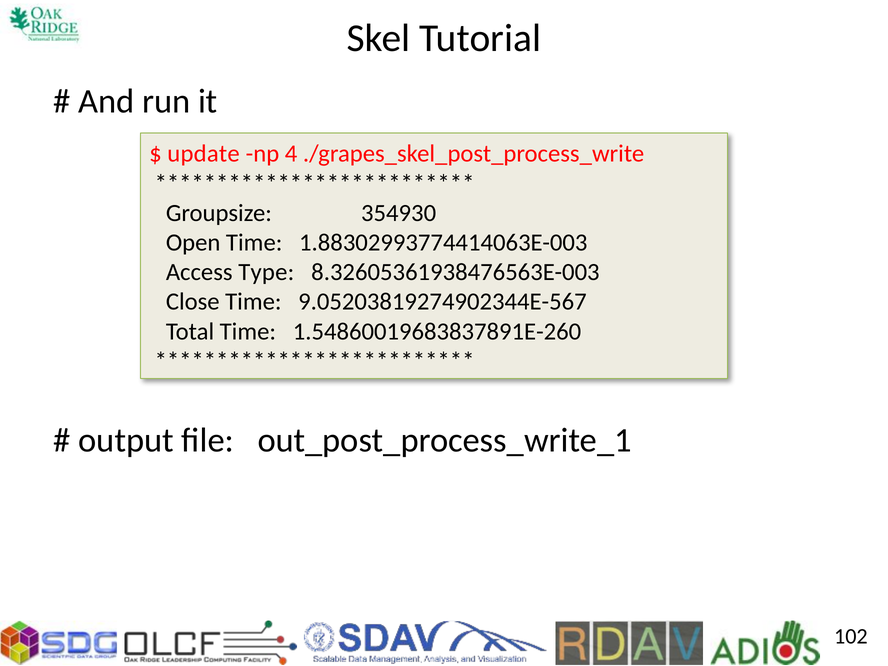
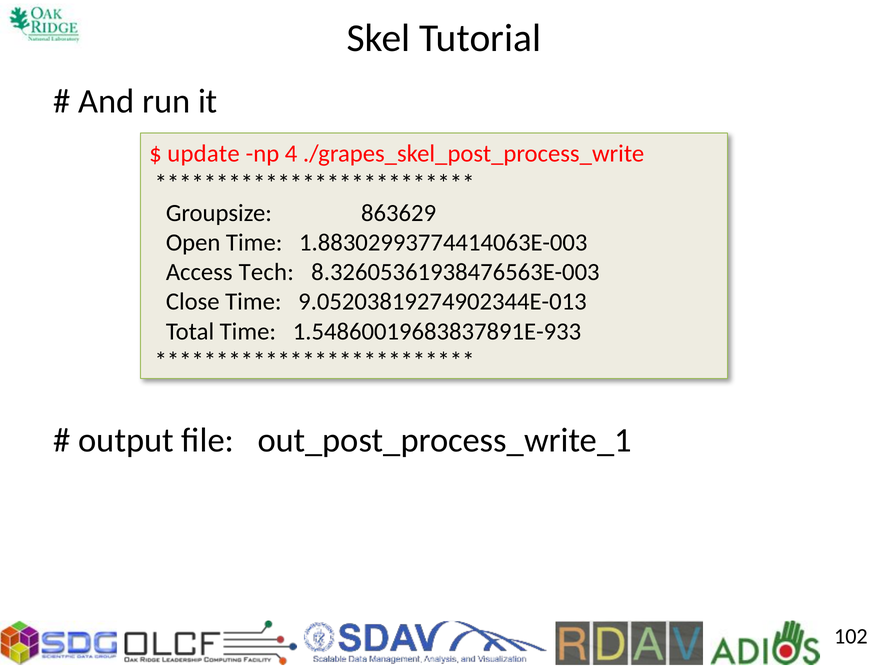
354930: 354930 -> 863629 (399, 213)
Type: Type -> Tech (266, 272)
9.05203819274902344E-567: 9.05203819274902344E-567 -> 9.05203819274902344E-013 (442, 302)
1.54860019683837891E-260: 1.54860019683837891E-260 -> 1.54860019683837891E-933 (437, 331)
